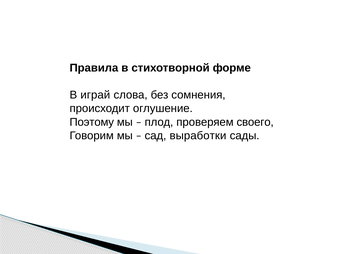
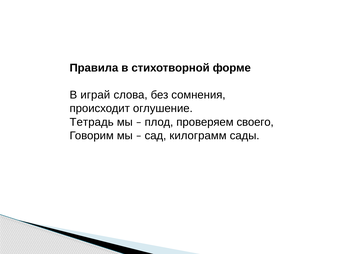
Поэтому: Поэтому -> Тетрадь (92, 122)
выработки: выработки -> килограмм (198, 136)
